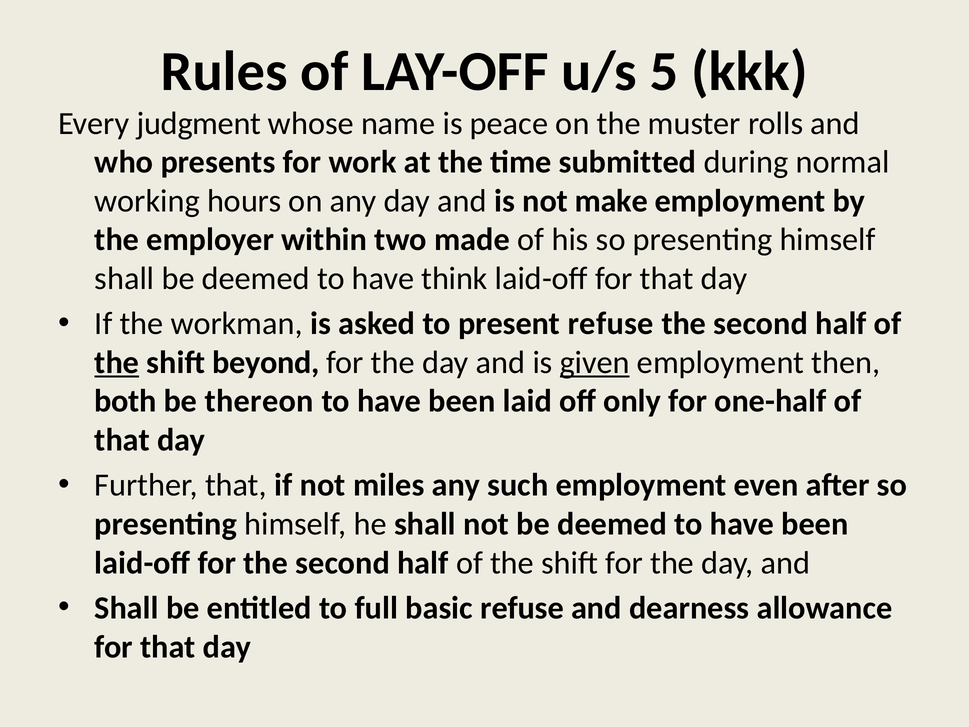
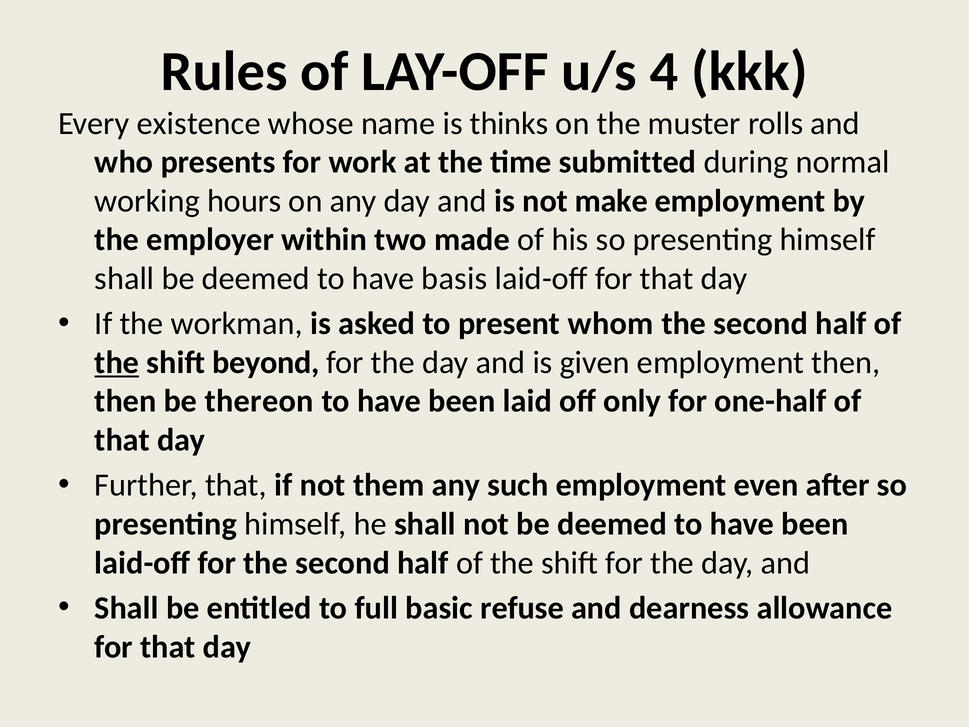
5: 5 -> 4 (664, 72)
judgment: judgment -> existence (199, 123)
peace: peace -> thinks (509, 123)
think: think -> basis (454, 278)
present refuse: refuse -> whom (611, 324)
given underline: present -> none (595, 362)
both: both -> then (125, 401)
miles: miles -> them (389, 485)
